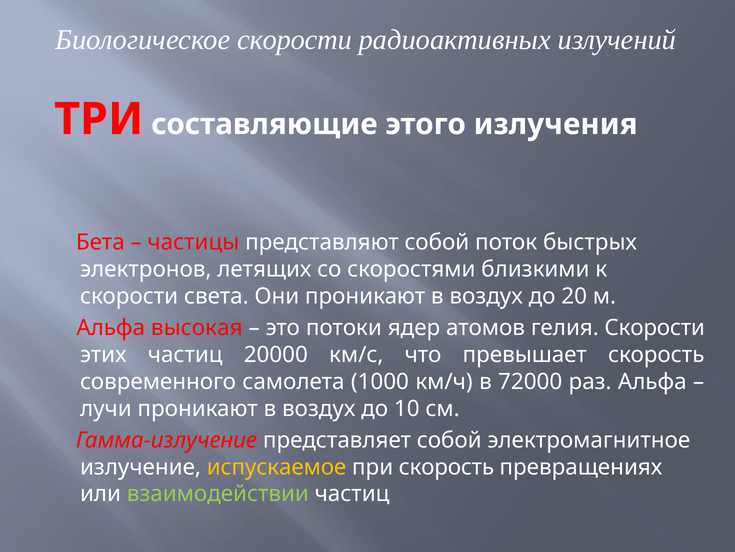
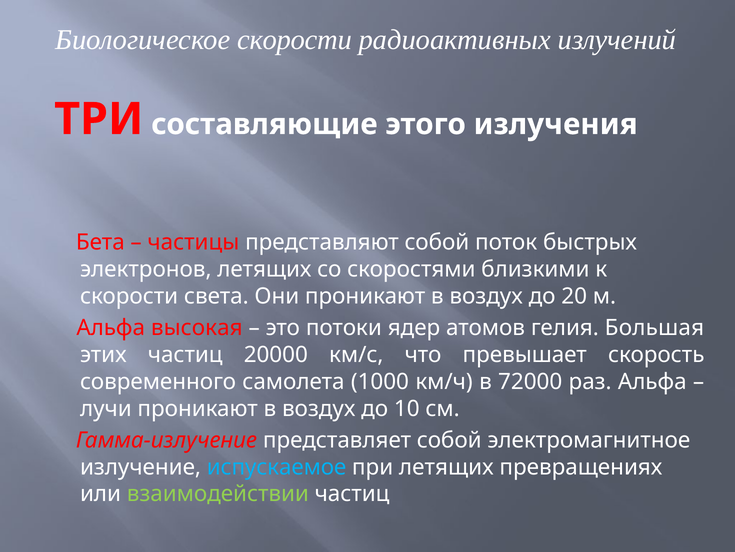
гелия Скорости: Скорости -> Большая (654, 327)
испускаемое colour: yellow -> light blue (277, 466)
при скорость: скорость -> летящих (446, 466)
